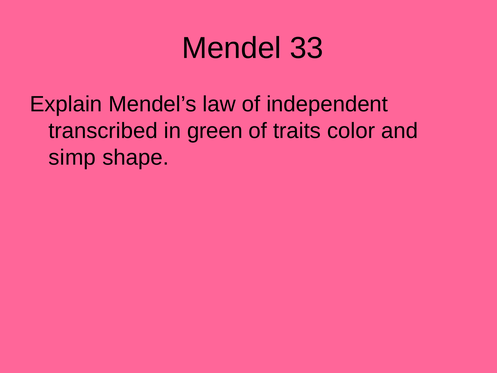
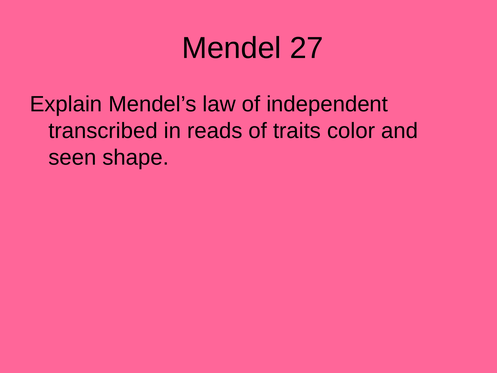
33: 33 -> 27 (307, 48)
green: green -> reads (215, 131)
simp: simp -> seen (72, 157)
